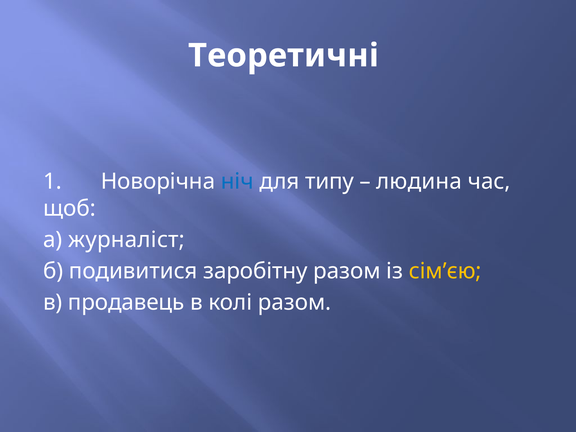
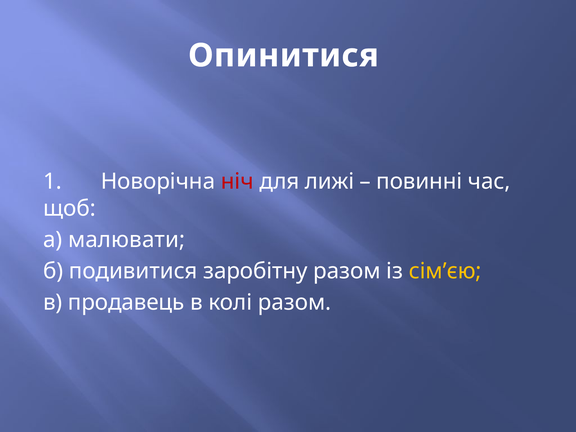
Теоретичні: Теоретичні -> Опинитися (283, 56)
ніч colour: blue -> red (237, 181)
типу: типу -> лижі (330, 181)
людина: людина -> повинні (419, 181)
журналіст: журналіст -> малювати (127, 240)
